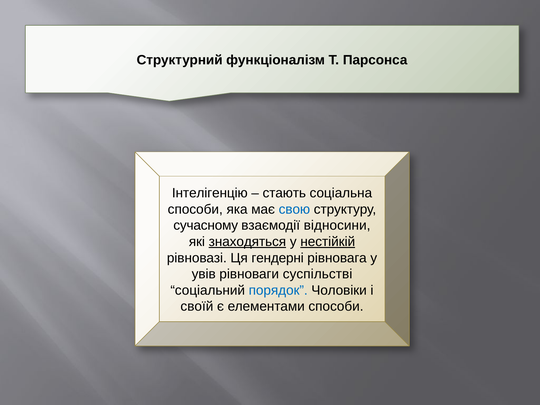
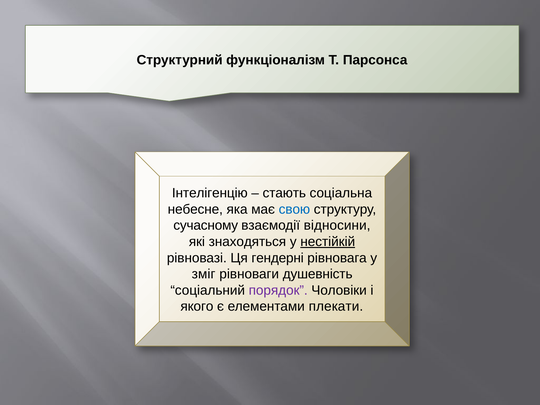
способи: способи -> небесне (195, 209)
знаходяться underline: present -> none (247, 242)
увів: увів -> зміг (204, 274)
суспільстві: суспільстві -> душевність (318, 274)
порядок colour: blue -> purple (278, 290)
своїй: своїй -> якого (197, 307)
елементами способи: способи -> плекати (336, 307)
